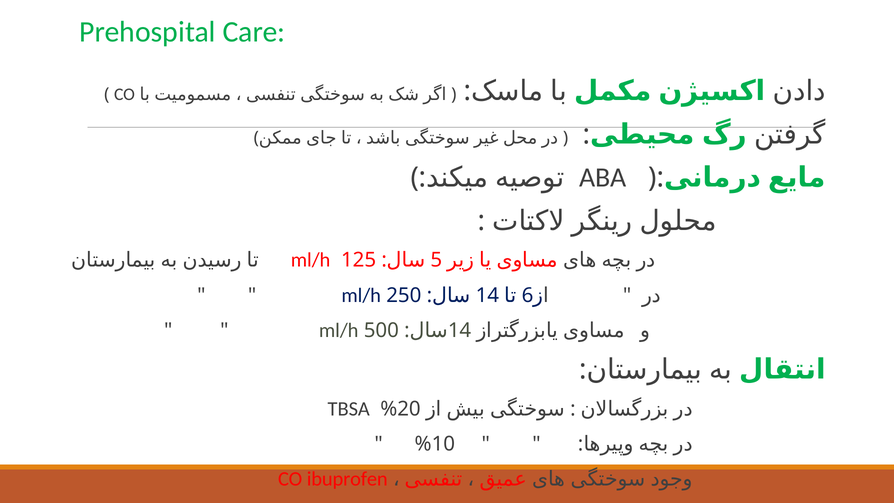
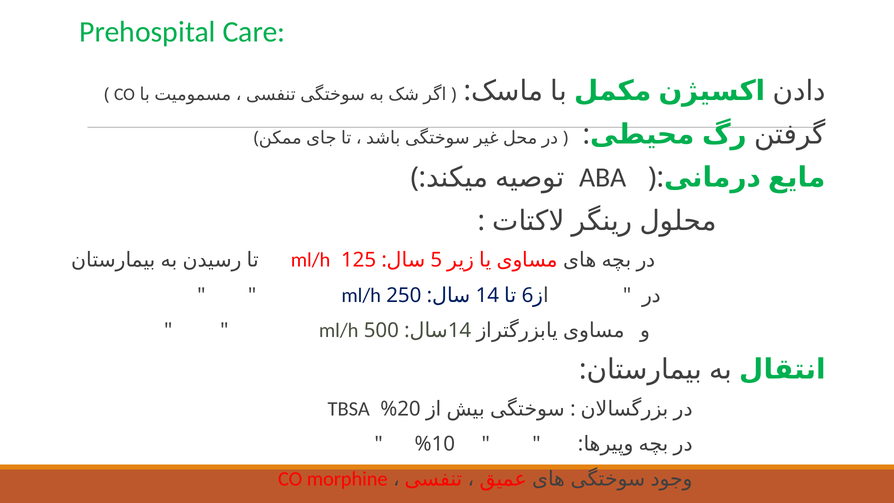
ibuprofen: ibuprofen -> morphine (347, 479)
